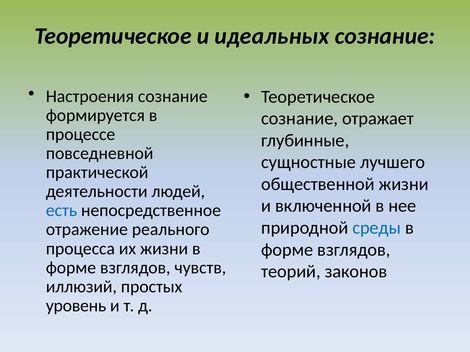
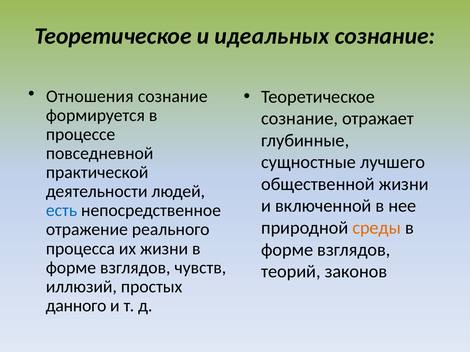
Настроения: Настроения -> Отношения (90, 96)
среды colour: blue -> orange (377, 228)
уровень: уровень -> данного (76, 306)
